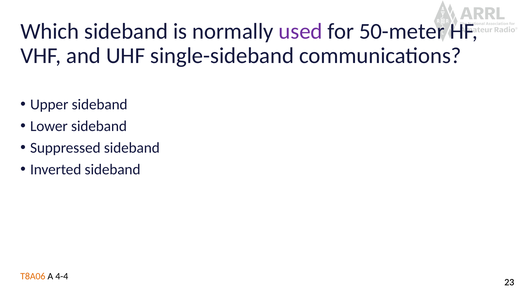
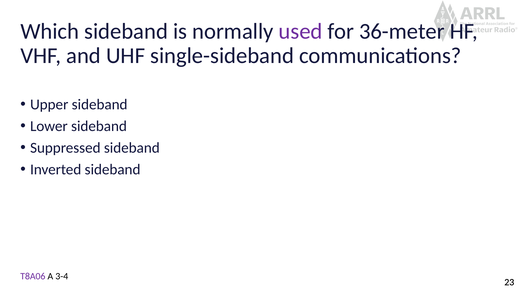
50-meter: 50-meter -> 36-meter (402, 31)
T8A06 colour: orange -> purple (33, 277)
4-4: 4-4 -> 3-4 (62, 277)
